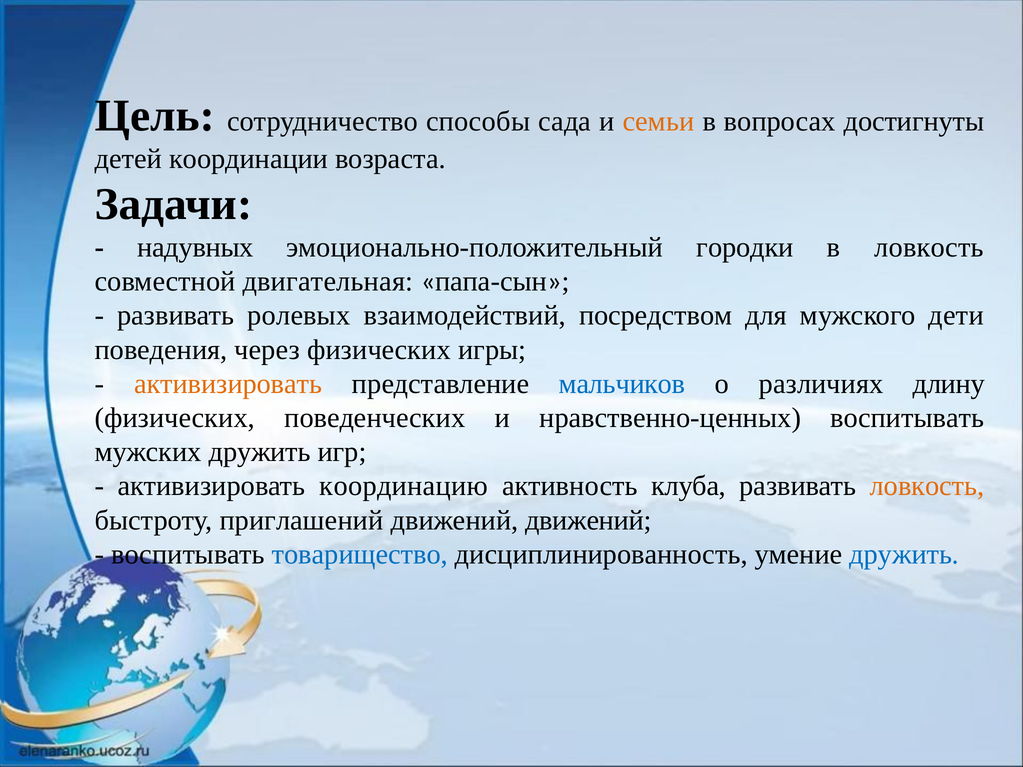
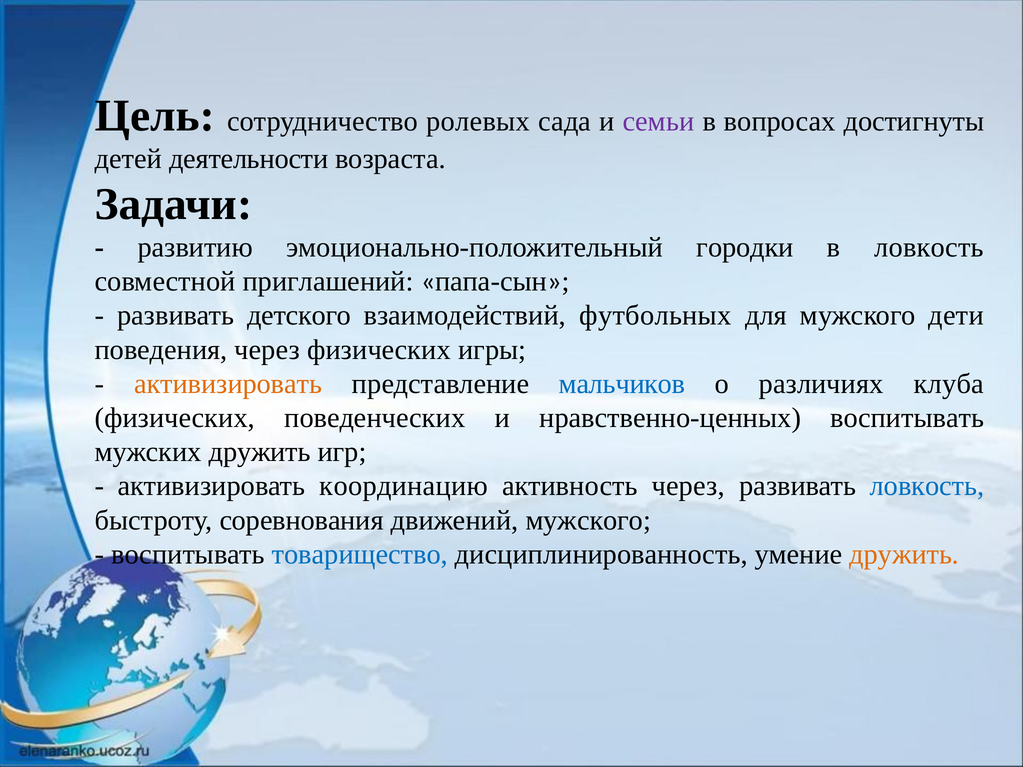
способы: способы -> ролевых (478, 121)
семьи colour: orange -> purple (658, 121)
координации: координации -> деятельности (249, 159)
надувных: надувных -> развитию (195, 247)
двигательная: двигательная -> приглашений (328, 282)
ролевых: ролевых -> детского (299, 316)
посредством: посредством -> футбольных (655, 316)
длину: длину -> клуба (949, 384)
активность клуба: клуба -> через (688, 486)
ловкость colour: orange -> blue (927, 486)
приглашений: приглашений -> соревнования (302, 520)
движений движений: движений -> мужского (588, 520)
дружить colour: blue -> orange (904, 554)
